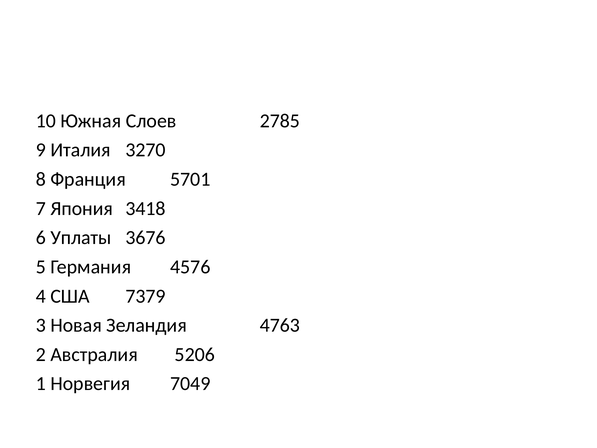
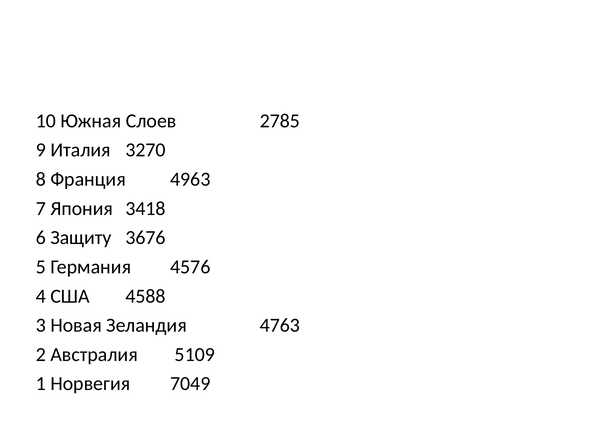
5701: 5701 -> 4963 (190, 179)
Уплаты: Уплаты -> Защиту (81, 238)
7379: 7379 -> 4588 (146, 296)
5206: 5206 -> 5109 (195, 354)
